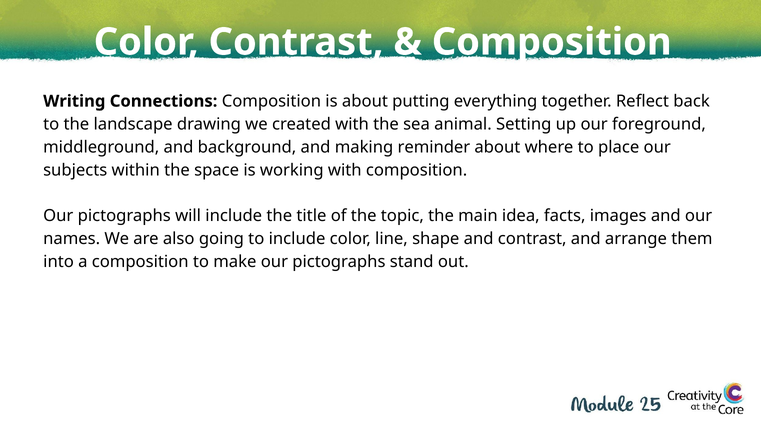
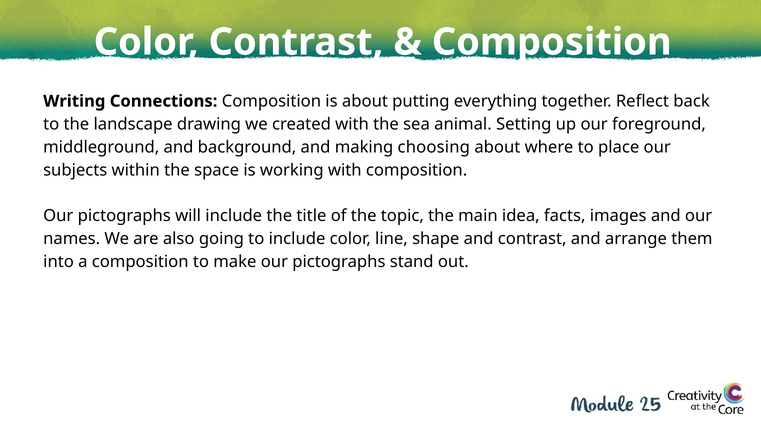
reminder: reminder -> choosing (434, 147)
